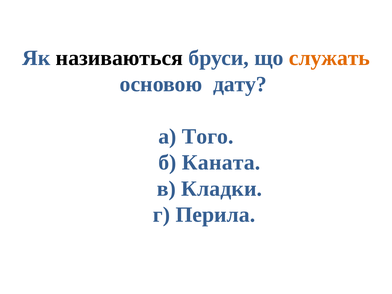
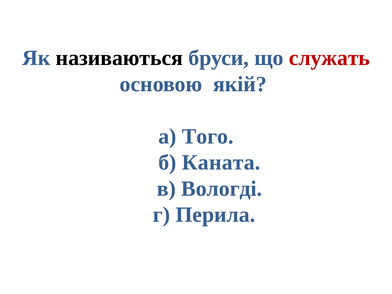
служать colour: orange -> red (329, 58)
дату: дату -> якій (240, 84)
Кладки: Кладки -> Вологді (222, 189)
